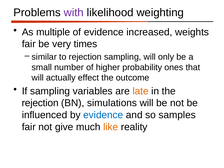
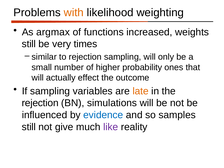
with colour: purple -> orange (74, 13)
multiple: multiple -> argmax (53, 32)
of evidence: evidence -> functions (104, 32)
fair: fair -> still (29, 44)
fair: fair -> still (29, 127)
like colour: orange -> purple (111, 127)
